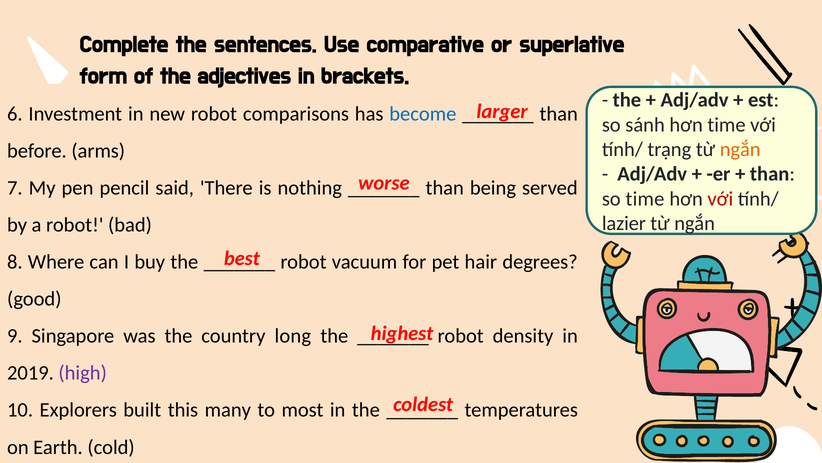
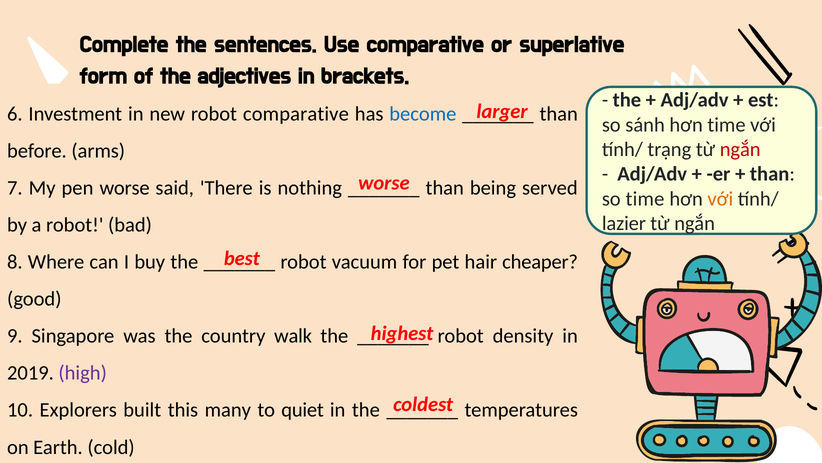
robot comparisons: comparisons -> comparative (296, 114)
ngắn colour: orange -> red (740, 149)
pen pencil: pencil -> worse (125, 188)
với colour: red -> orange (720, 199)
degrees: degrees -> cheaper (540, 262)
long: long -> walk (293, 336)
most: most -> quiet (303, 410)
